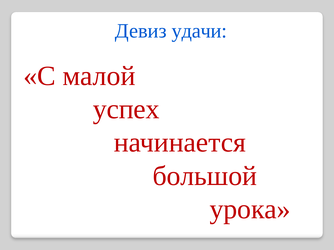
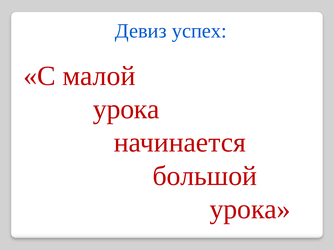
удачи: удачи -> успех (199, 31)
успех: успех -> урока (126, 109)
